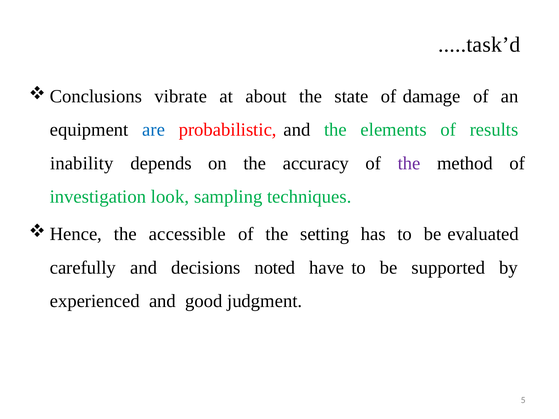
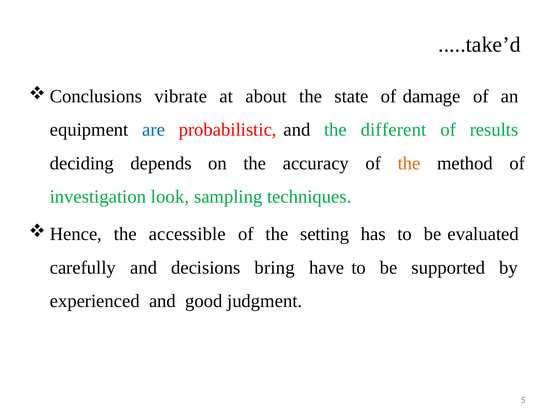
.....task’d: .....task’d -> .....take’d (479, 45)
elements: elements -> different (394, 130)
inability: inability -> deciding (82, 163)
the colour: purple -> orange (409, 163)
noted: noted -> bring (275, 268)
